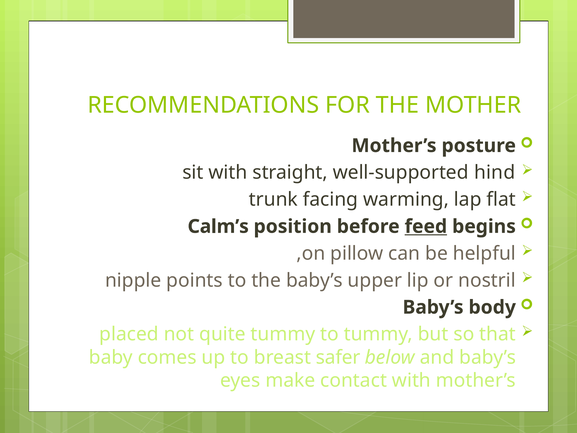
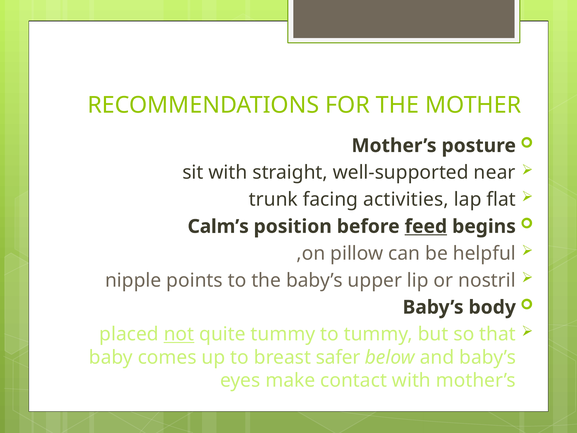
hind: hind -> near (495, 173)
warming: warming -> activities (406, 199)
not underline: none -> present (179, 334)
